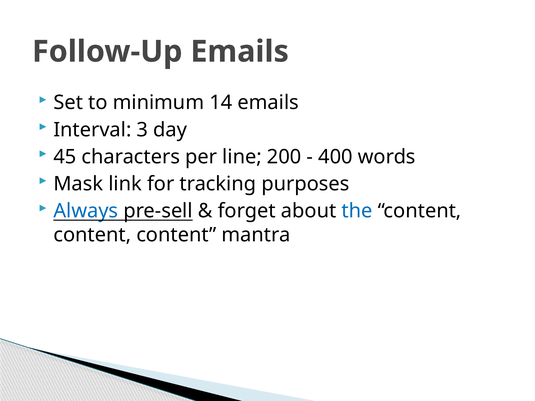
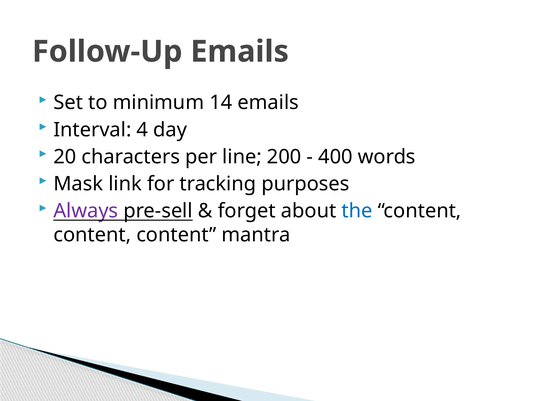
3: 3 -> 4 (142, 130)
45: 45 -> 20 (65, 157)
Always colour: blue -> purple (86, 211)
